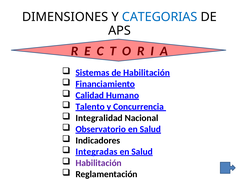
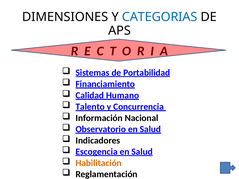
de Habilitación: Habilitación -> Portabilidad (147, 73)
Integralidad: Integralidad -> Información (99, 118)
Integradas: Integradas -> Escogencia (97, 152)
Habilitación colour: purple -> orange (99, 163)
